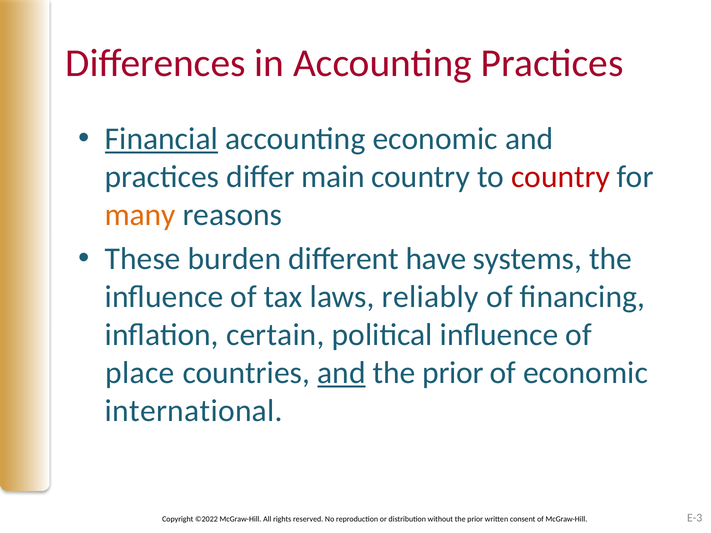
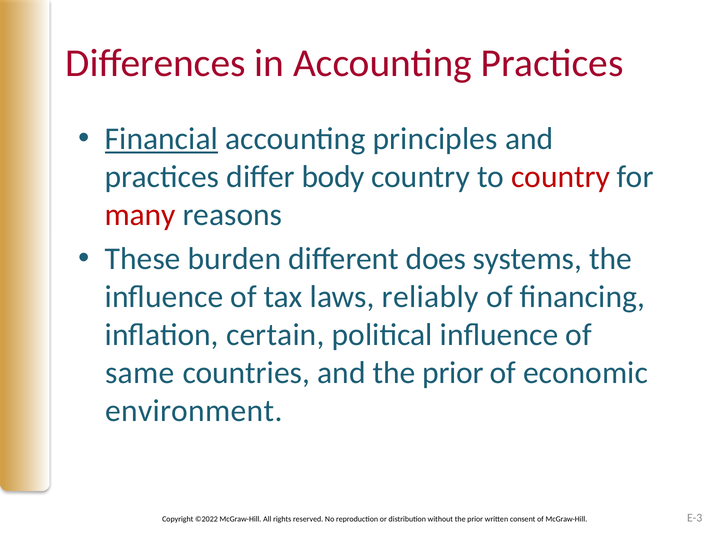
accounting economic: economic -> principles (435, 139)
main: main -> body (333, 177)
many colour: orange -> red (140, 215)
have: have -> does (436, 259)
place: place -> same (140, 373)
and underline: present -> none (341, 373)
international: international -> environment (194, 411)
